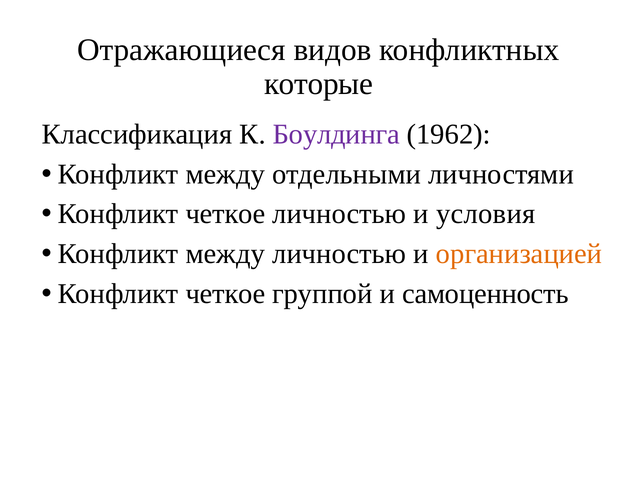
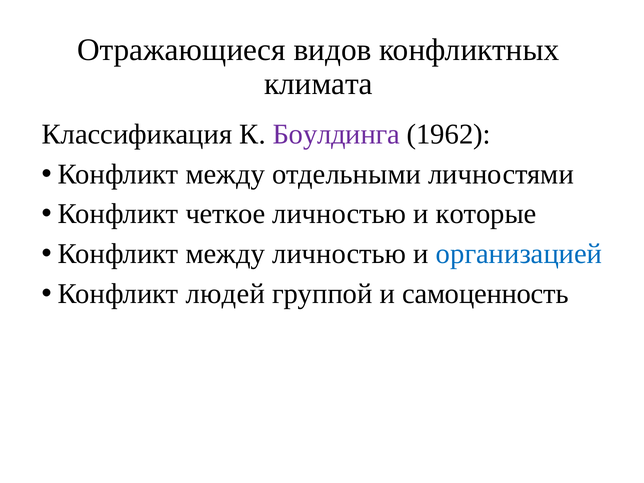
которые: которые -> климата (318, 84)
условия: условия -> которые (486, 214)
организацией colour: orange -> blue (519, 254)
четкое: четкое -> людей (225, 294)
